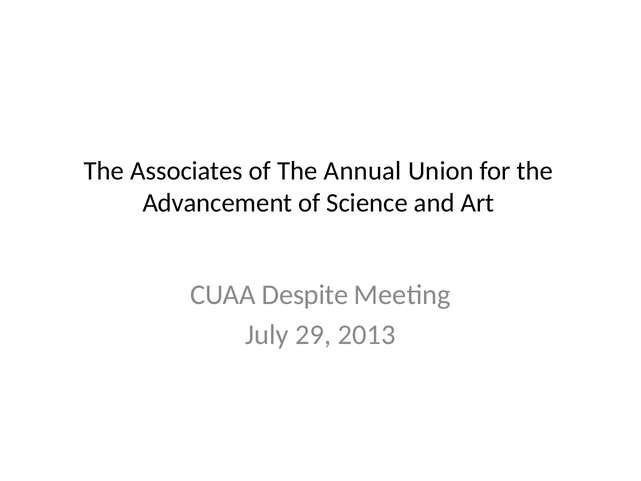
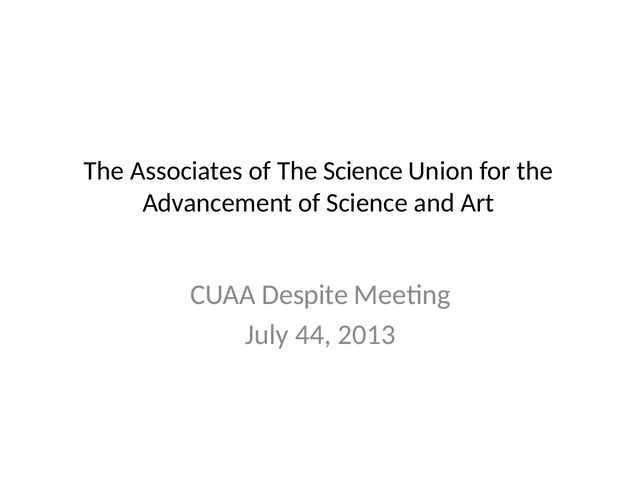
The Annual: Annual -> Science (363, 171)
29: 29 -> 44 (313, 335)
